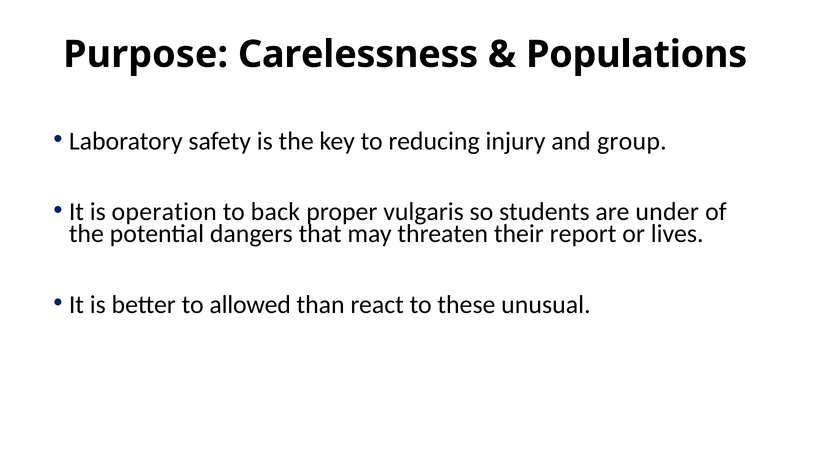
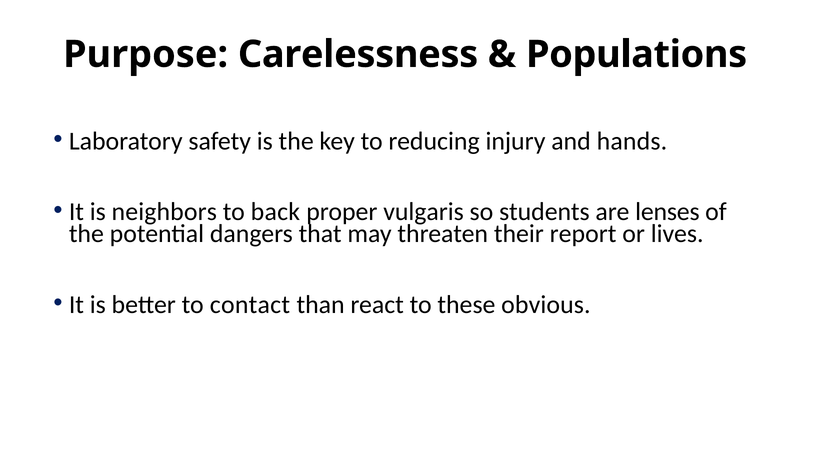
group: group -> hands (632, 141)
operation: operation -> neighbors (164, 212)
under: under -> lenses (667, 212)
allowed: allowed -> contact (250, 305)
unusual: unusual -> obvious (546, 305)
